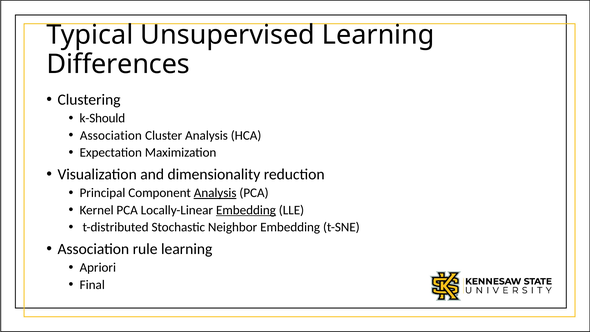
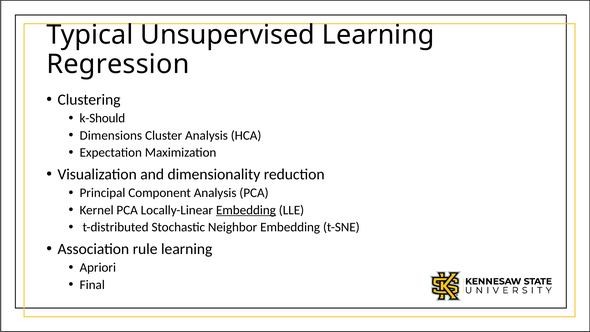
Differences: Differences -> Regression (118, 64)
Association: Association -> Dimensions (111, 135)
Analysis underline: present -> none (215, 193)
